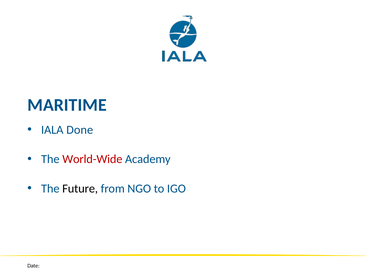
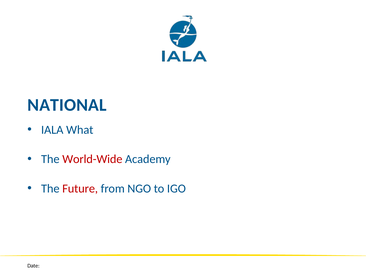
MARITIME: MARITIME -> NATIONAL (67, 105)
Done: Done -> What (80, 130)
Future colour: black -> red (80, 188)
